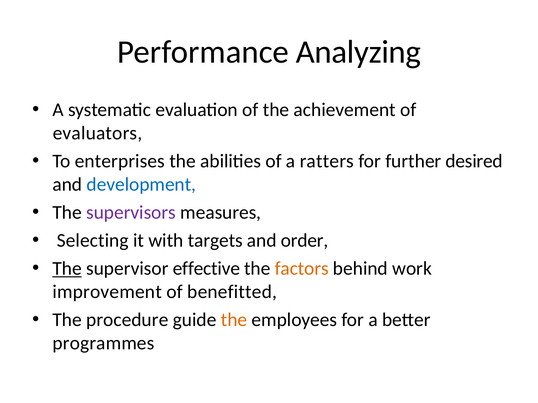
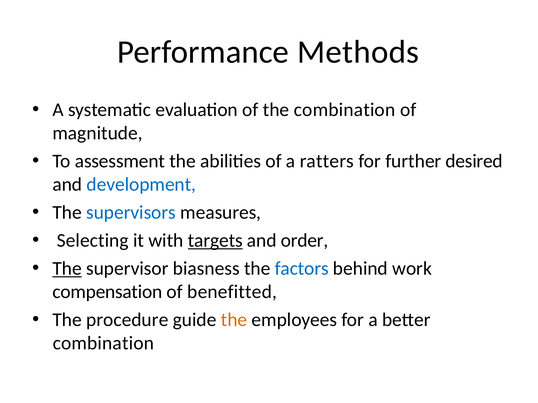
Analyzing: Analyzing -> Methods (358, 52)
the achievement: achievement -> combination (345, 110)
evaluators: evaluators -> magnitude (98, 133)
enterprises: enterprises -> assessment (120, 161)
supervisors colour: purple -> blue (131, 213)
targets underline: none -> present (215, 241)
effective: effective -> biasness (206, 269)
factors colour: orange -> blue (302, 269)
improvement: improvement -> compensation (107, 292)
programmes: programmes -> combination (103, 343)
